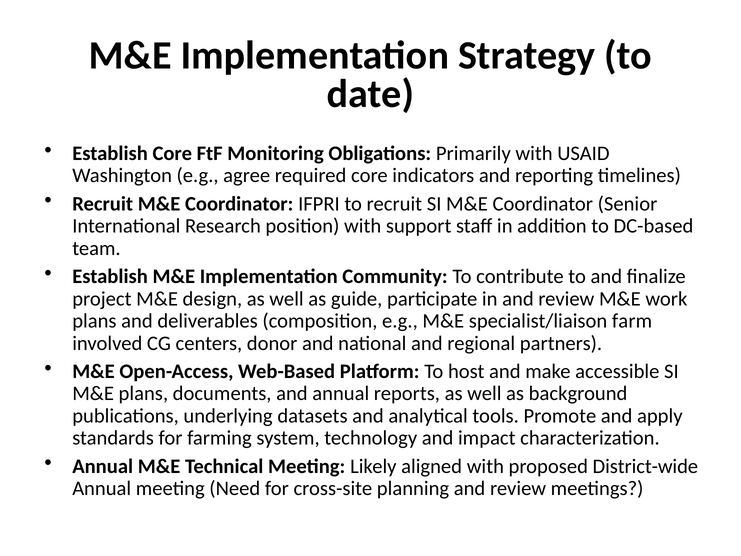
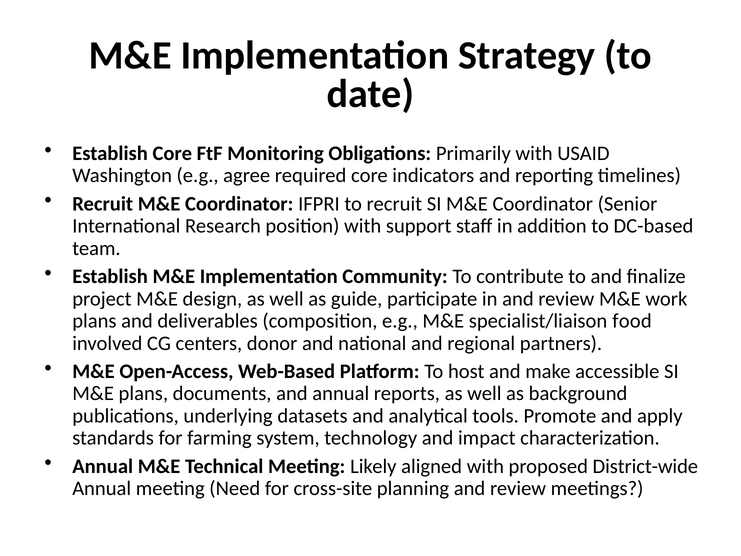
farm: farm -> food (632, 321)
